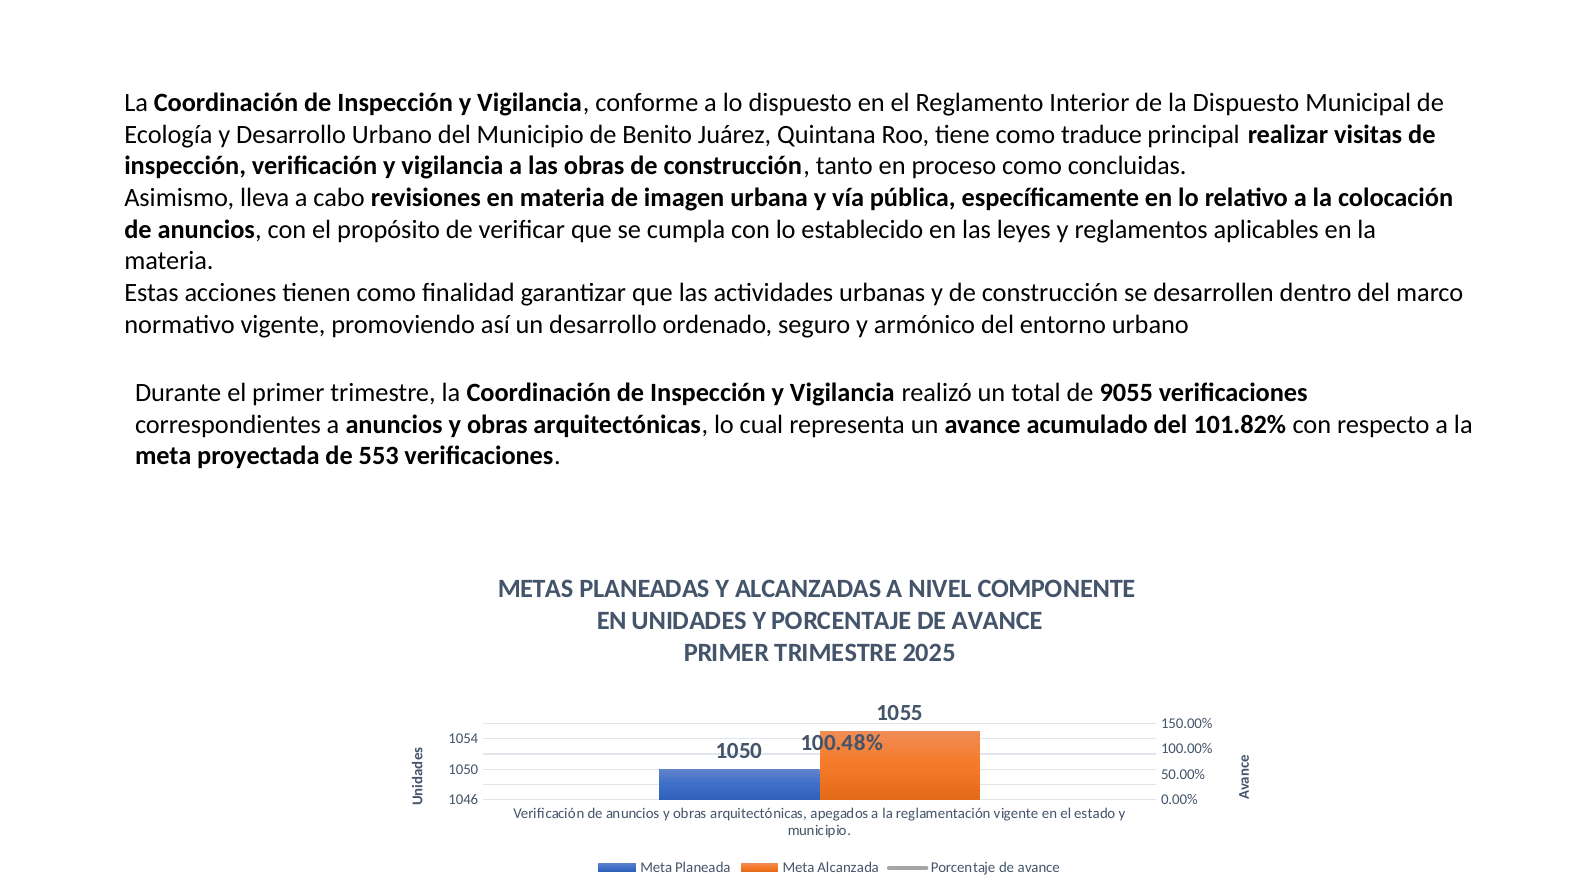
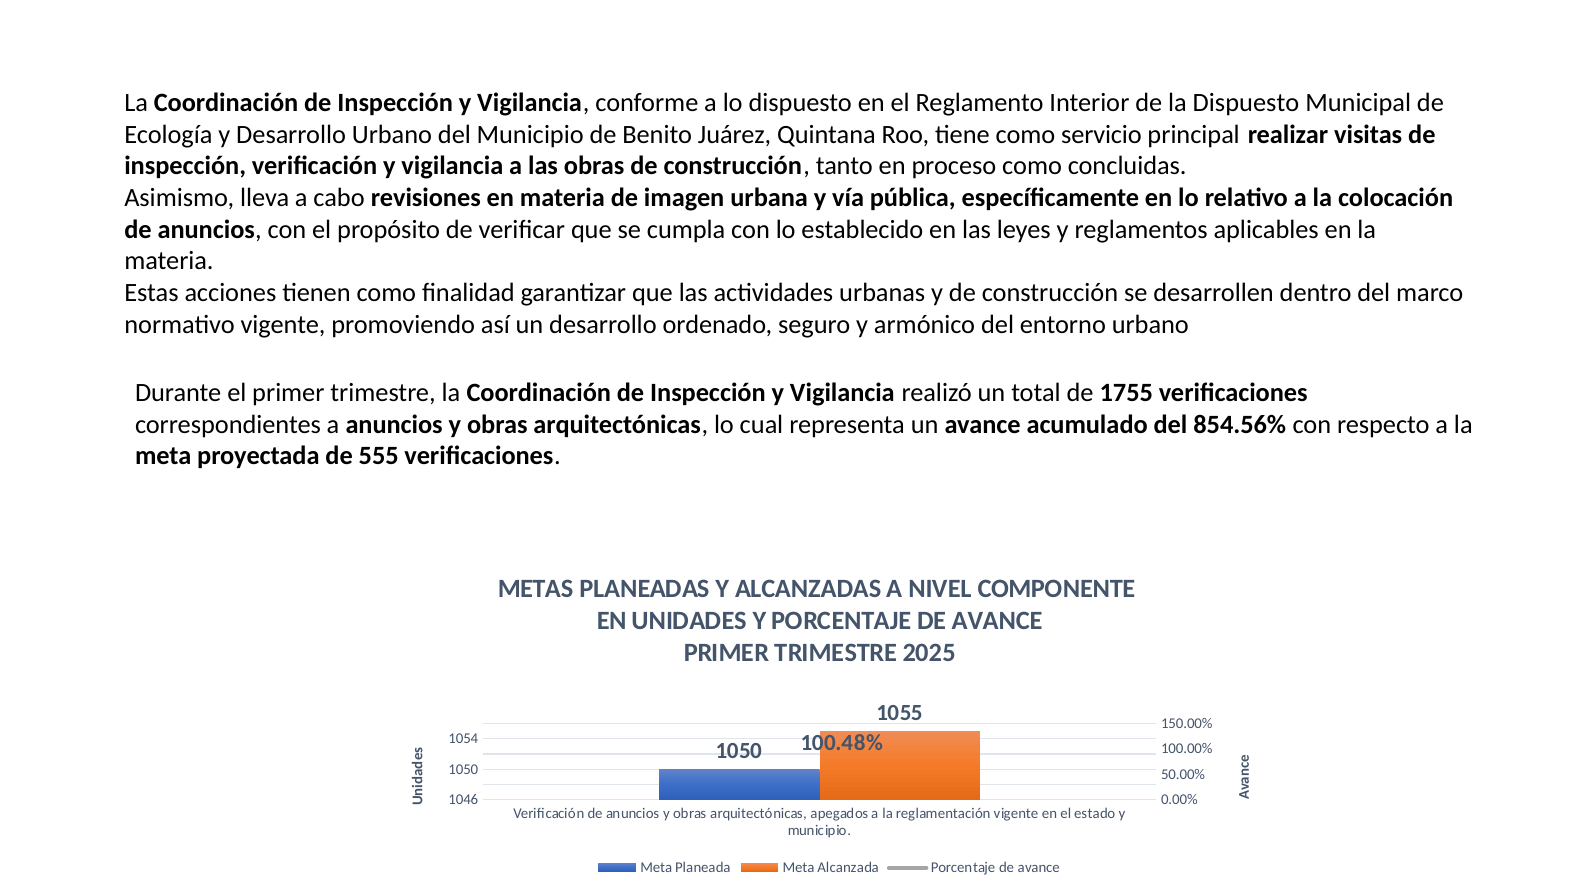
traduce: traduce -> servicio (1101, 134)
9055: 9055 -> 1755 (1126, 392)
101.82%: 101.82% -> 854.56% (1240, 424)
553: 553 -> 555 (379, 456)
